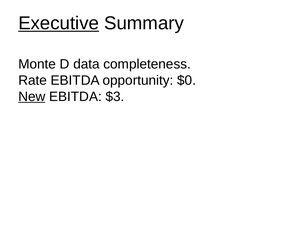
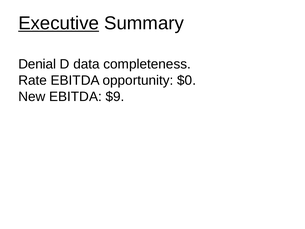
Monte: Monte -> Denial (37, 64)
New underline: present -> none (32, 97)
$3: $3 -> $9 (115, 97)
